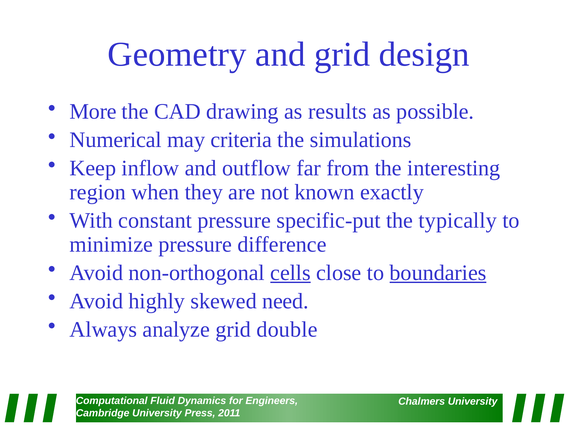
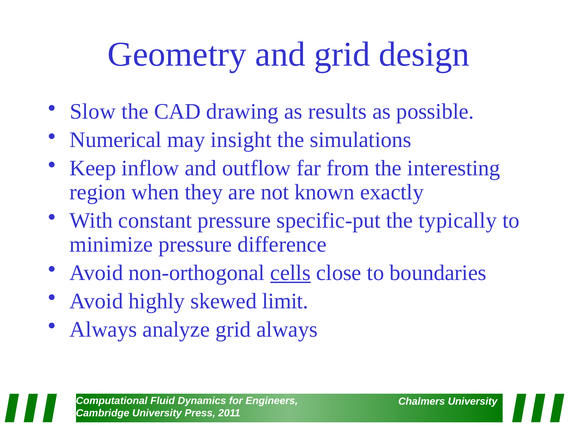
More: More -> Slow (93, 112)
criteria: criteria -> insight (241, 140)
boundaries underline: present -> none (438, 273)
need: need -> limit (285, 301)
grid double: double -> always (287, 329)
